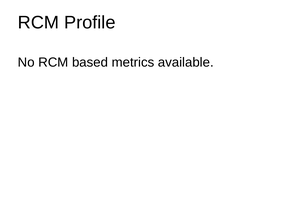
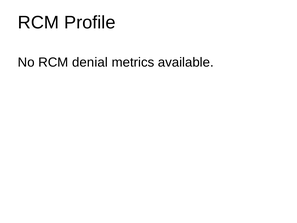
based: based -> denial (90, 62)
